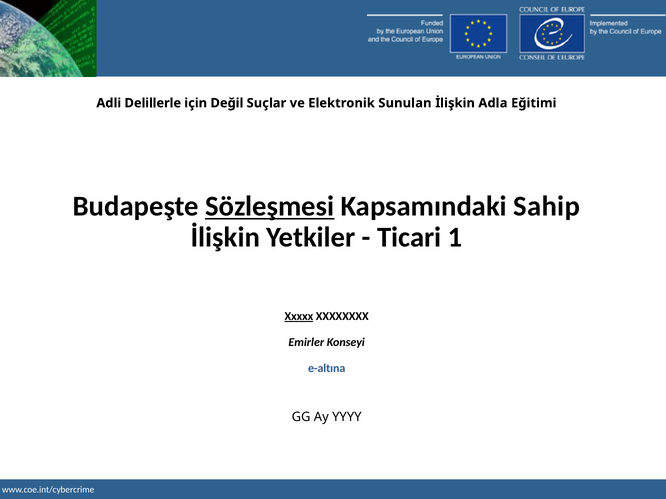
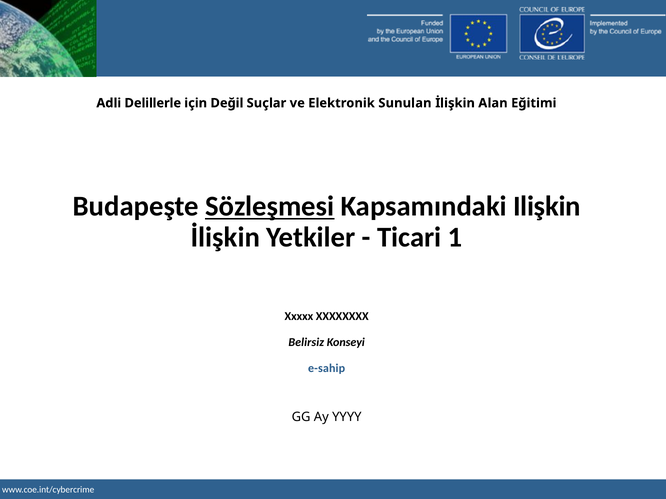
Adla: Adla -> Alan (493, 103)
Sahip: Sahip -> Ilişkin (547, 207)
Xxxxx underline: present -> none (299, 317)
Emirler: Emirler -> Belirsiz (306, 343)
e-altına: e-altına -> e-sahip (327, 369)
